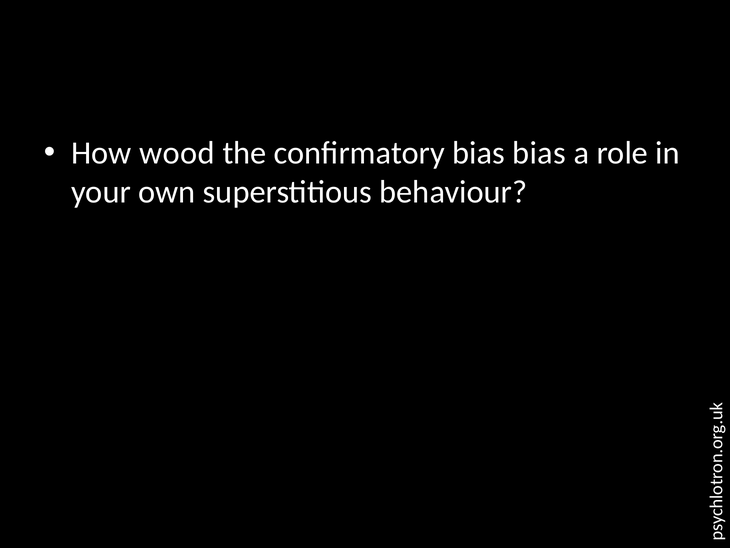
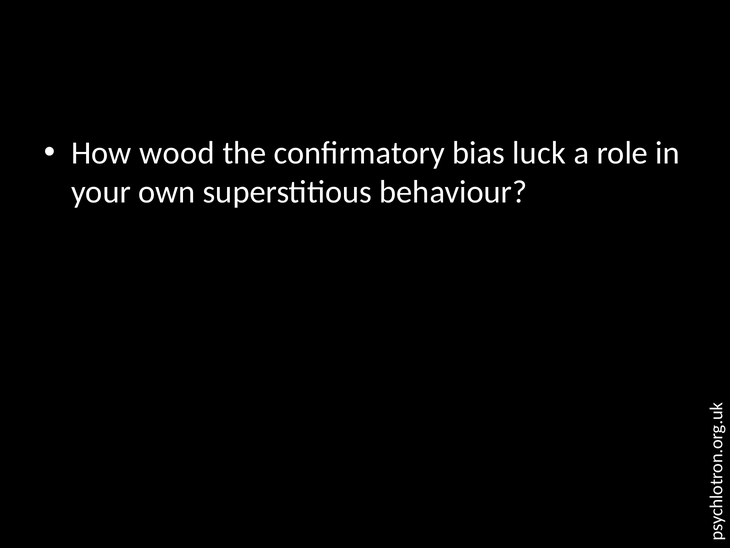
bias bias: bias -> luck (539, 153)
